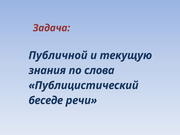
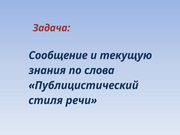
Публичной: Публичной -> Сообщение (58, 55)
беседе: беседе -> стиля (46, 100)
